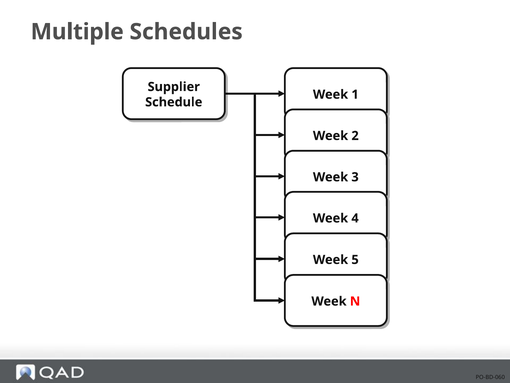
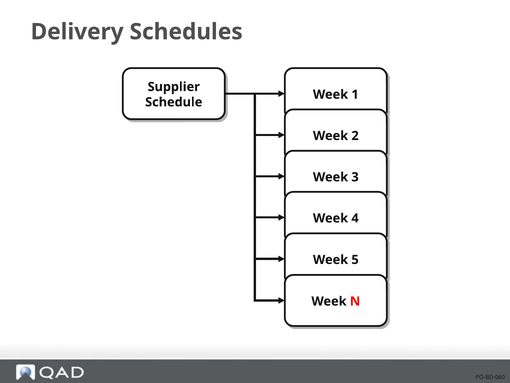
Multiple: Multiple -> Delivery (77, 32)
